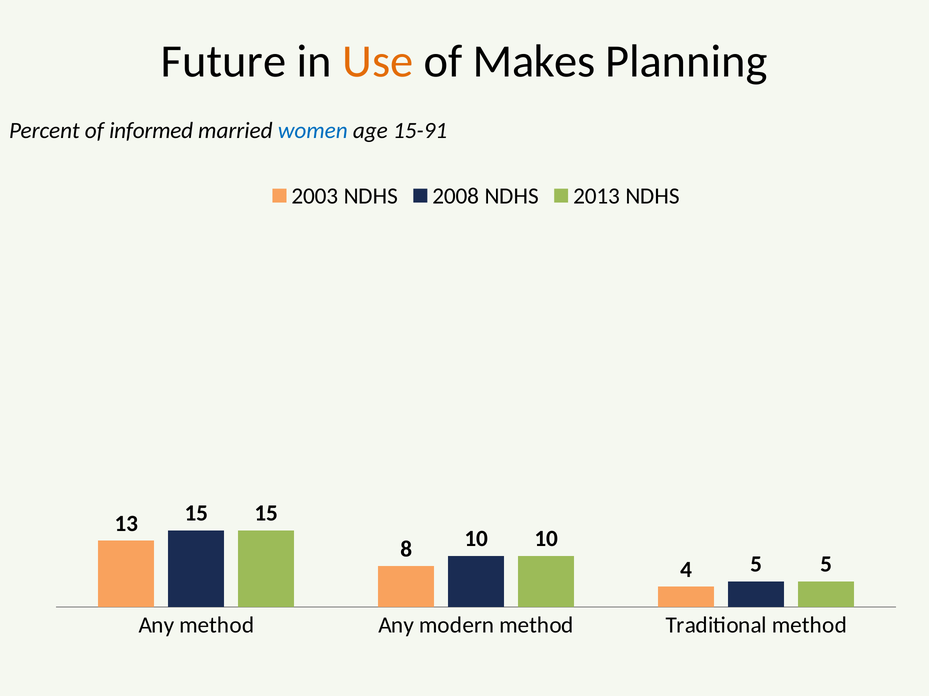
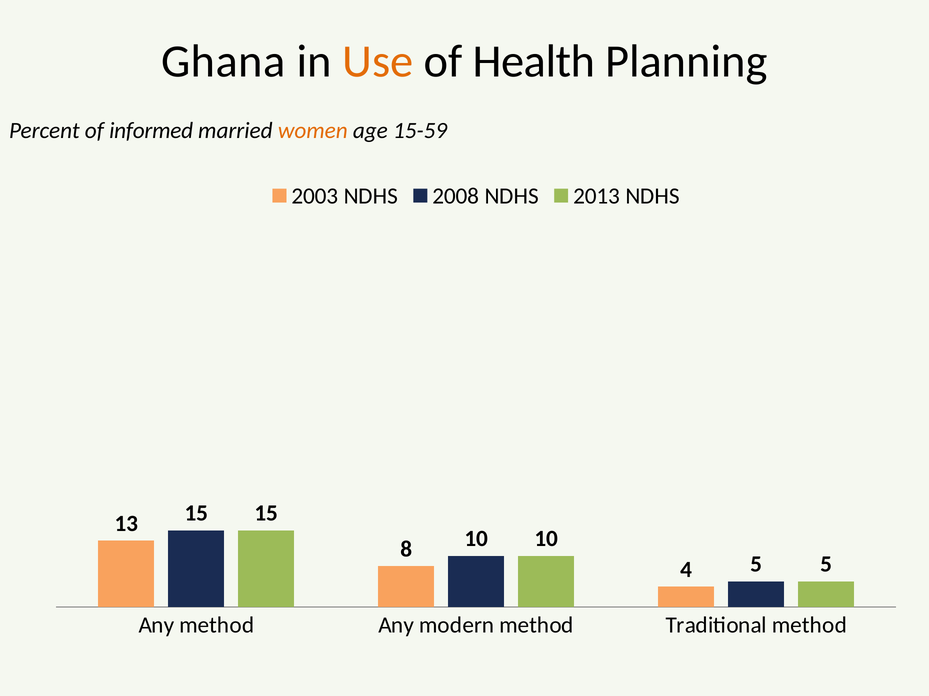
Future: Future -> Ghana (223, 61)
Makes: Makes -> Health (534, 61)
women colour: blue -> orange (313, 131)
15-91: 15-91 -> 15-59 (420, 131)
